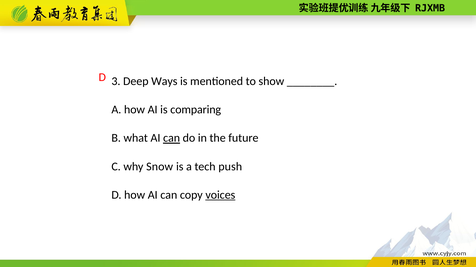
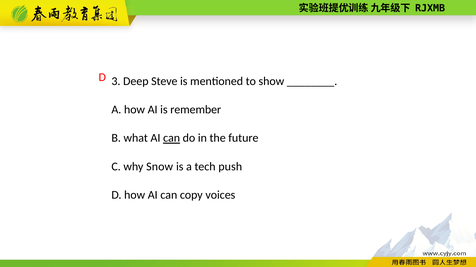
Ways: Ways -> Steve (164, 81)
comparing: comparing -> remember (196, 110)
voices underline: present -> none (220, 196)
